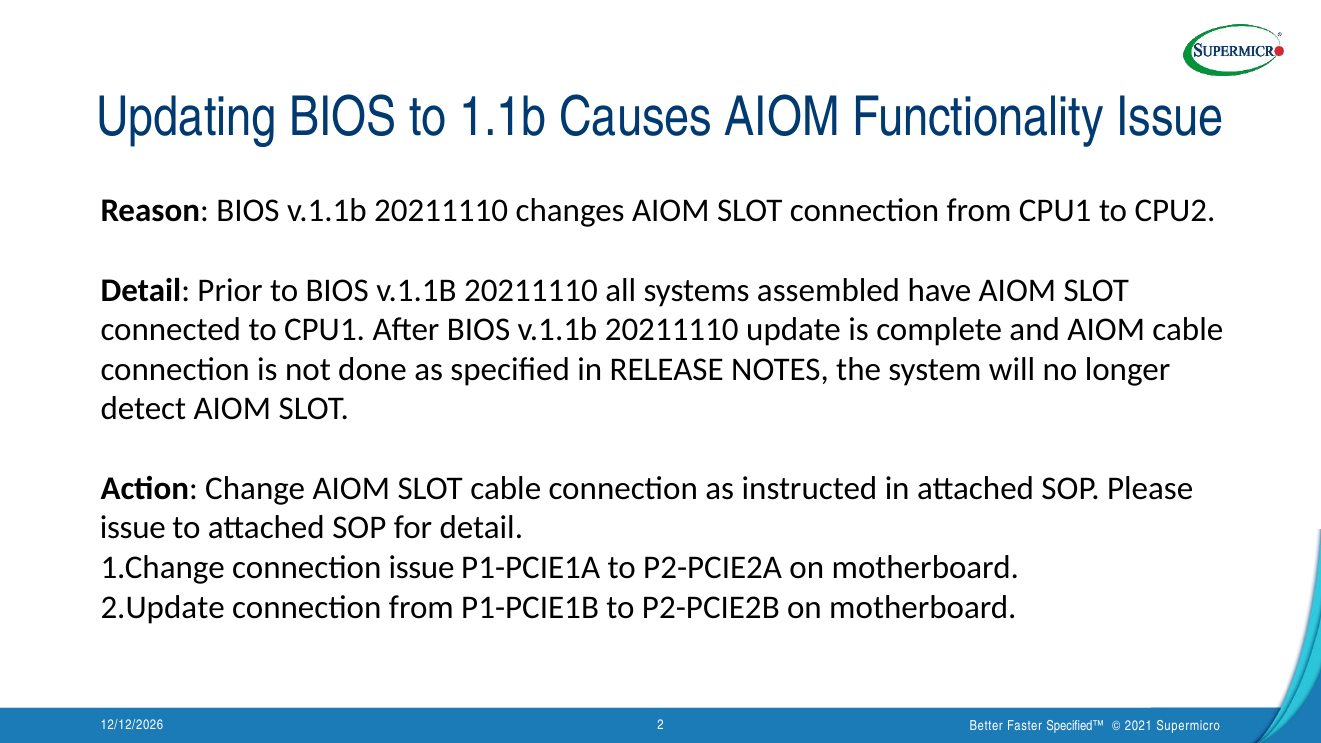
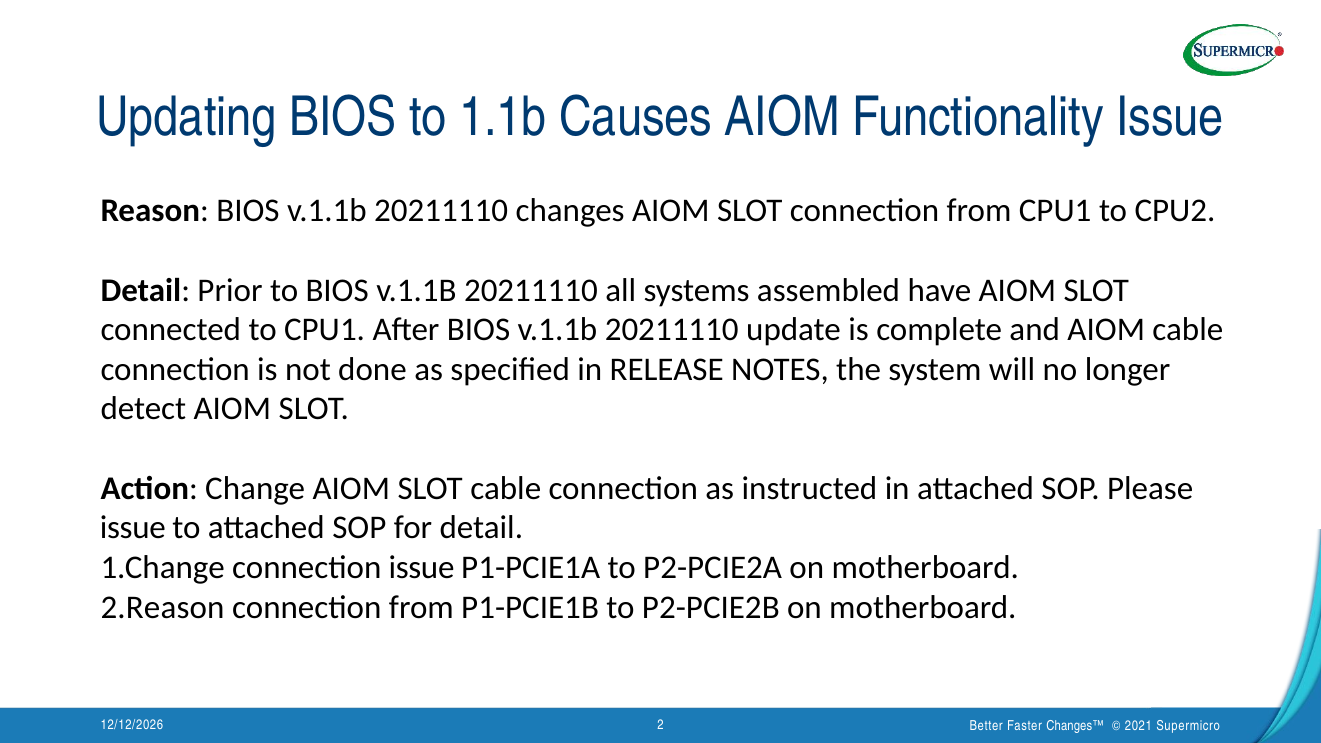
2.Update: 2.Update -> 2.Reason (163, 607)
Specified™: Specified™ -> Changes™ (1075, 726)
